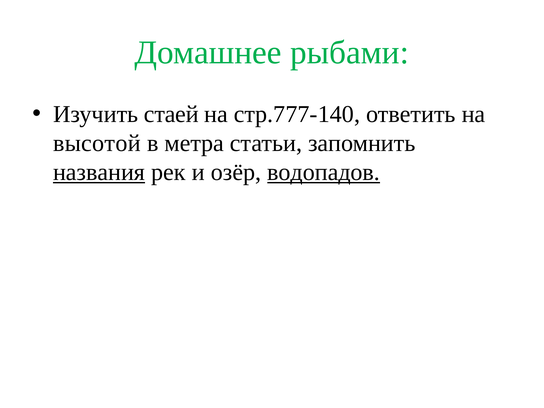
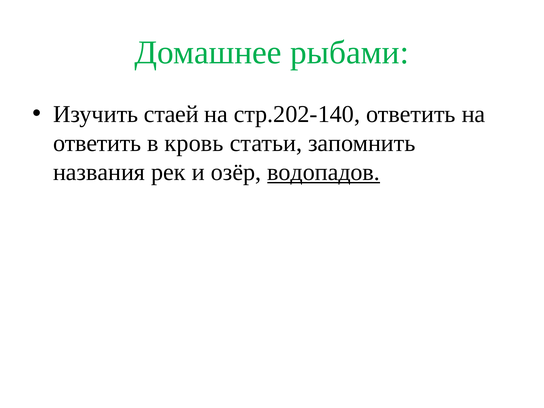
стр.777-140: стр.777-140 -> стр.202-140 (297, 114)
высотой: высотой -> ответить (97, 143)
метра: метра -> кровь (194, 143)
названия underline: present -> none (99, 172)
